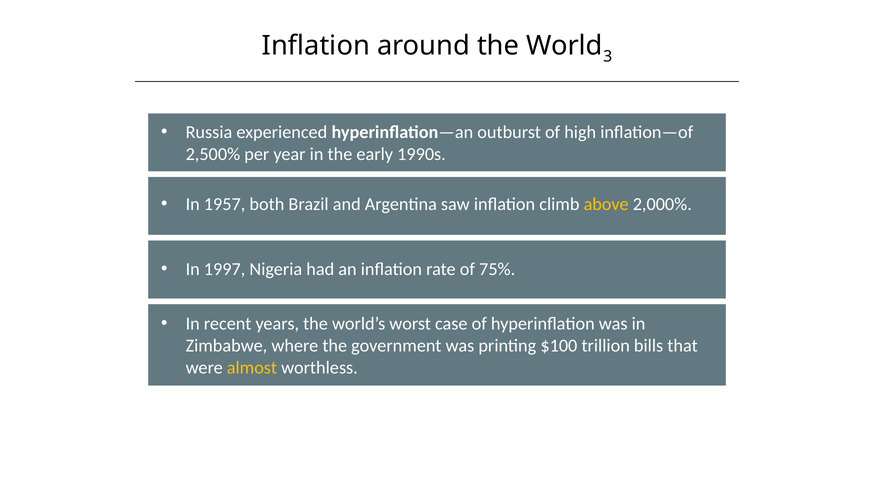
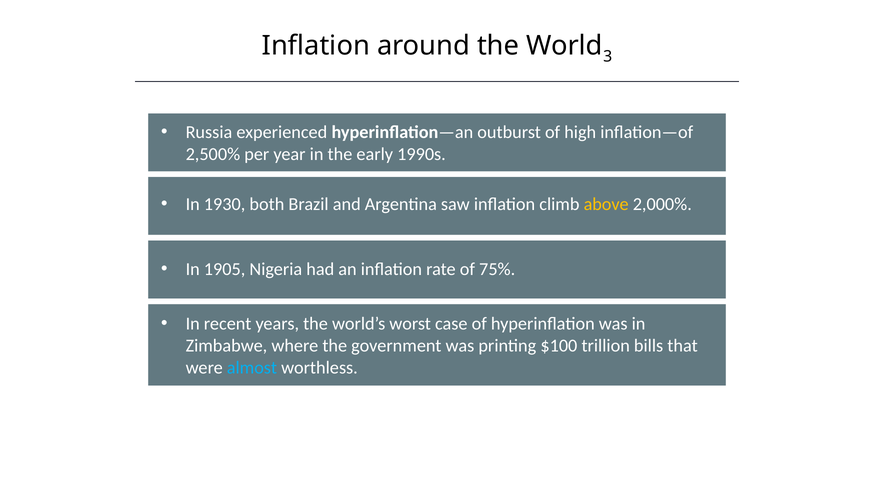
1957: 1957 -> 1930 (225, 204)
1997: 1997 -> 1905 (225, 269)
almost colour: yellow -> light blue (252, 367)
